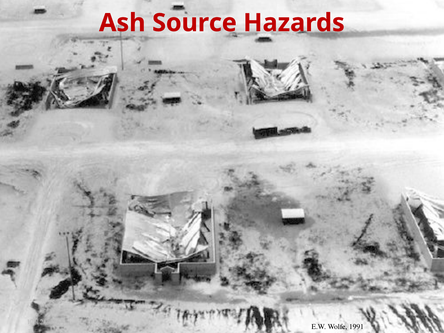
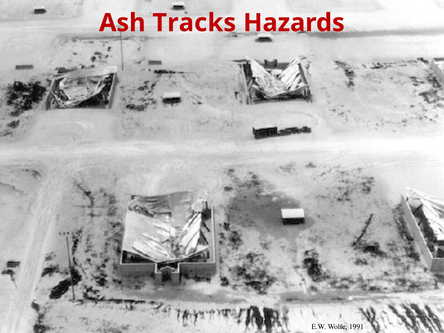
Source: Source -> Tracks (194, 23)
